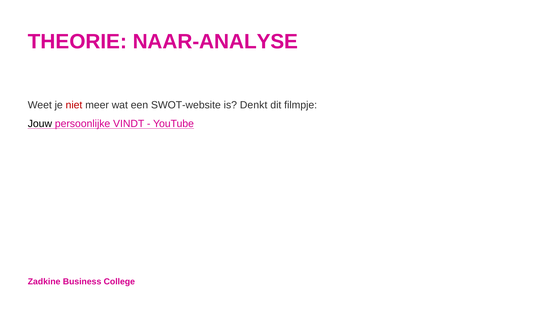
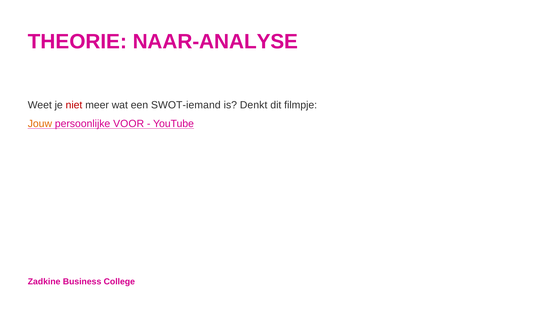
SWOT-website: SWOT-website -> SWOT-iemand (186, 105)
Jouw colour: black -> orange (40, 124)
VINDT: VINDT -> VOOR (129, 124)
